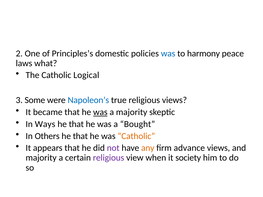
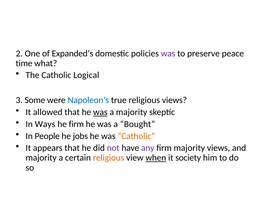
Principles’s: Principles’s -> Expanded’s (73, 53)
was colour: blue -> purple (168, 53)
harmony: harmony -> preserve (203, 53)
laws: laws -> time (24, 63)
became: became -> allowed (48, 112)
that: that -> firm (76, 124)
Others: Others -> People (47, 136)
that: that -> jobs (80, 136)
any colour: orange -> purple (148, 148)
firm advance: advance -> majority (189, 148)
religious colour: purple -> orange (109, 158)
when underline: none -> present (156, 158)
